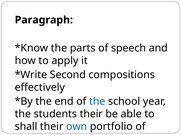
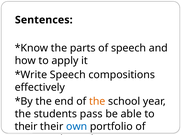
Paragraph: Paragraph -> Sentences (44, 20)
Second: Second -> Speech (68, 75)
the colour: blue -> orange (97, 102)
students their: their -> pass (91, 115)
shall: shall -> their (26, 127)
